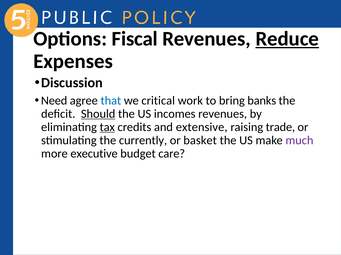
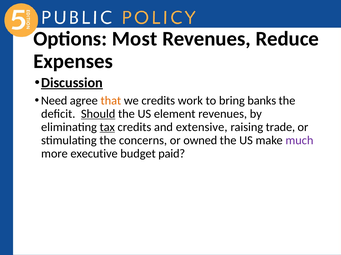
Fiscal: Fiscal -> Most (135, 39)
Reduce underline: present -> none (287, 39)
Discussion underline: none -> present (72, 83)
that colour: blue -> orange (111, 101)
we critical: critical -> credits (158, 101)
incomes: incomes -> element (175, 114)
currently: currently -> concerns (143, 141)
basket: basket -> owned (200, 141)
care: care -> paid (172, 154)
